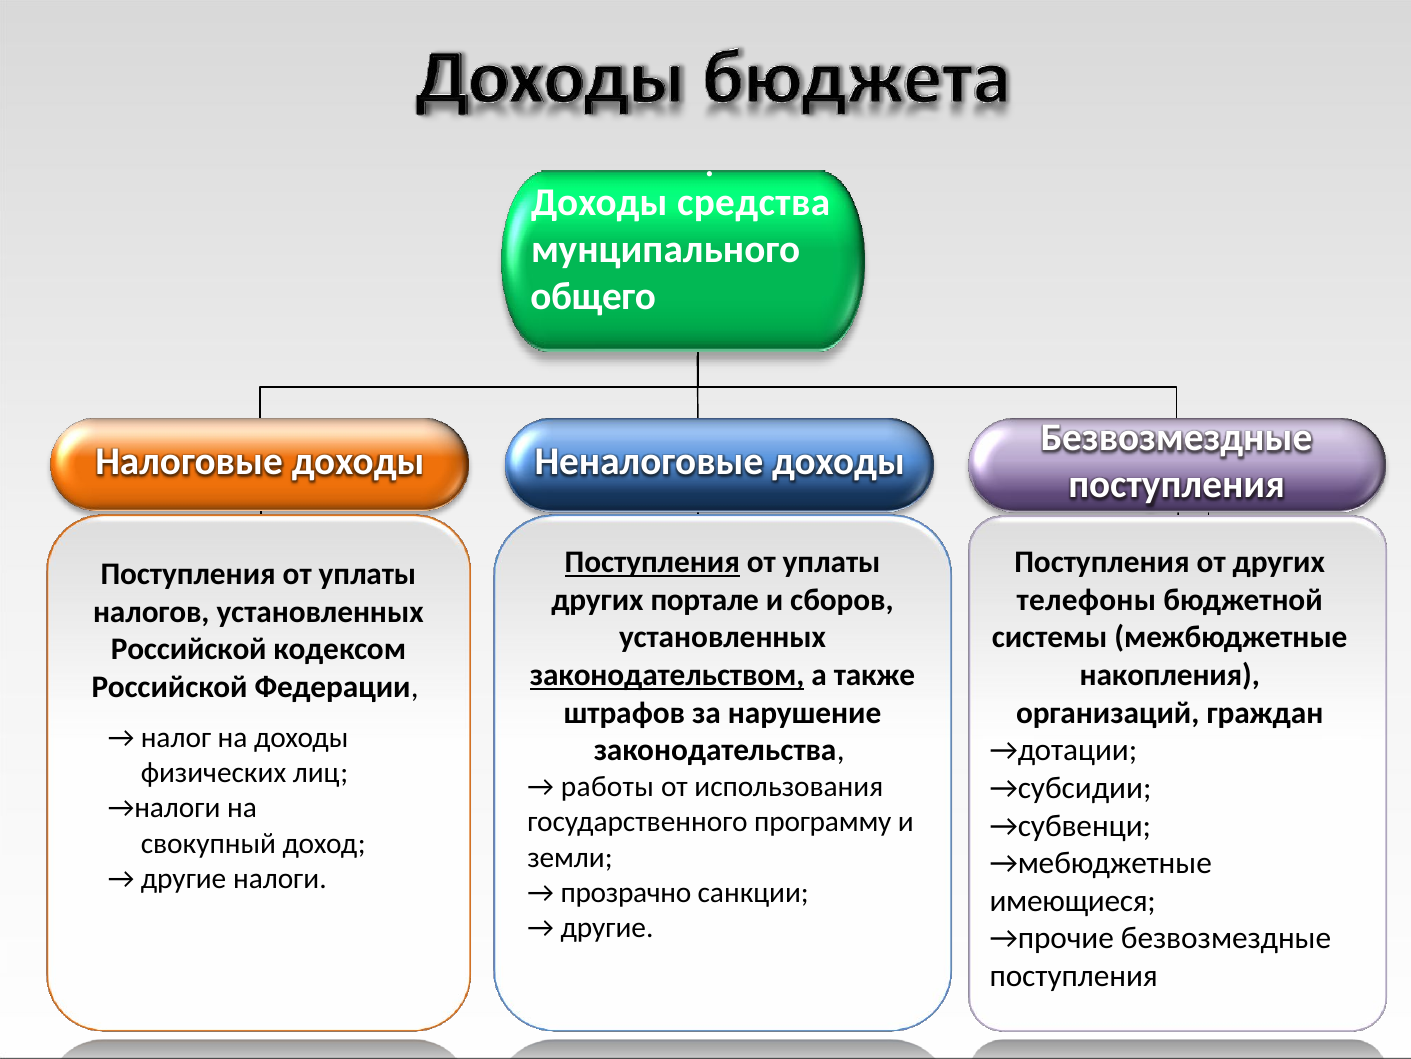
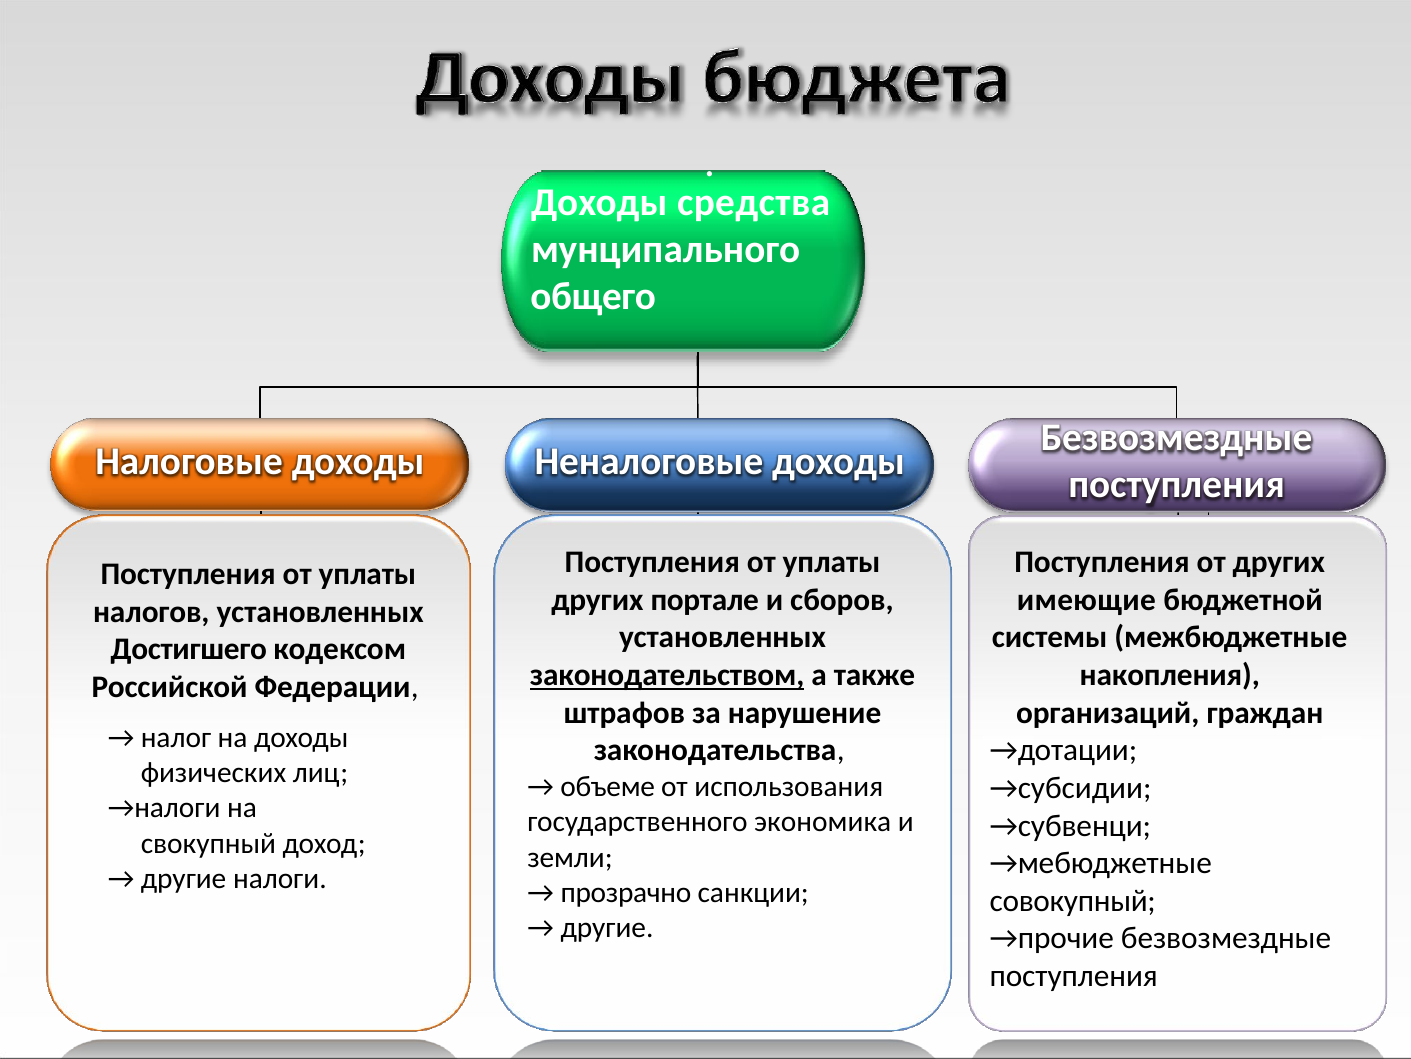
Поступления underline: present -> none (652, 562)
телефоны: телефоны -> имеющие (1086, 599)
Российской: Российской -> Достигшего (189, 649)
работы: работы -> объеме (608, 786)
программу: программу -> экономика (823, 822)
имеющиеся: имеющиеся -> совокупный (1073, 900)
